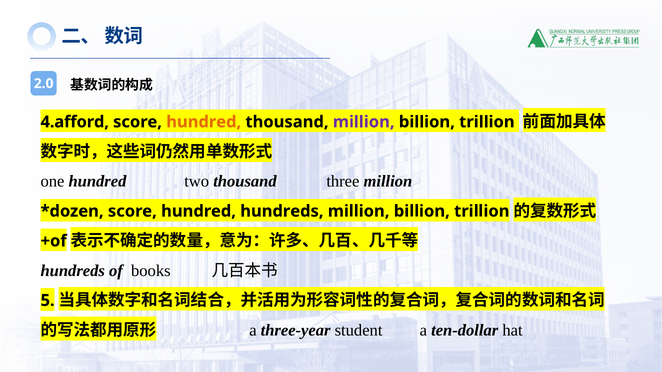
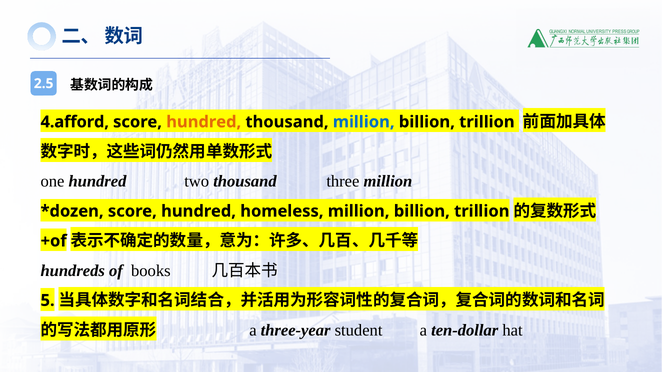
2.0: 2.0 -> 2.5 (44, 84)
million colour: purple -> blue (364, 122)
hundred hundreds: hundreds -> homeless (282, 211)
